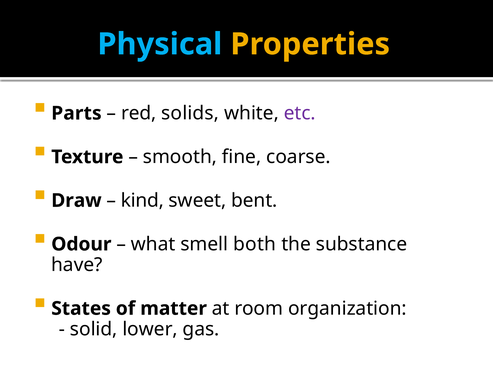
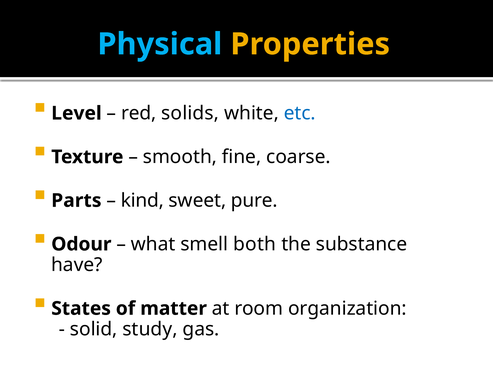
Parts: Parts -> Level (76, 113)
etc colour: purple -> blue (300, 113)
Draw: Draw -> Parts (76, 201)
bent: bent -> pure (254, 201)
lower: lower -> study (150, 330)
